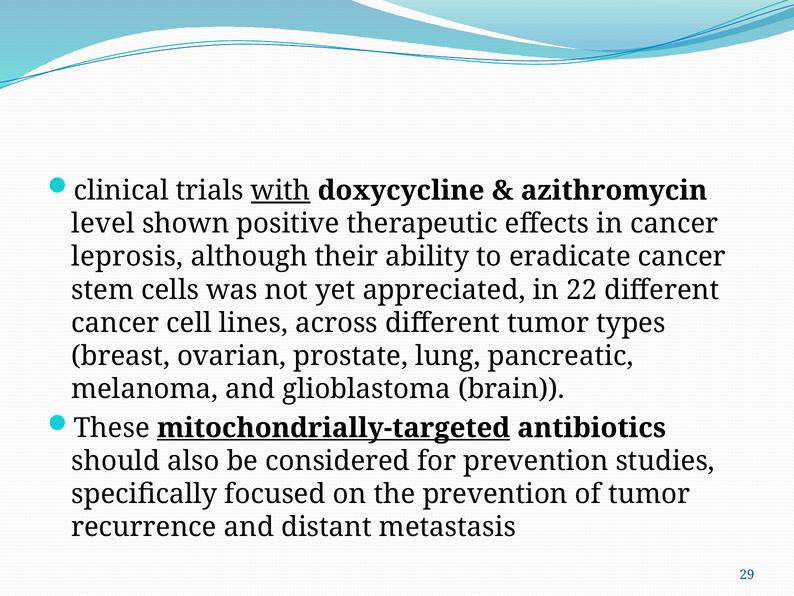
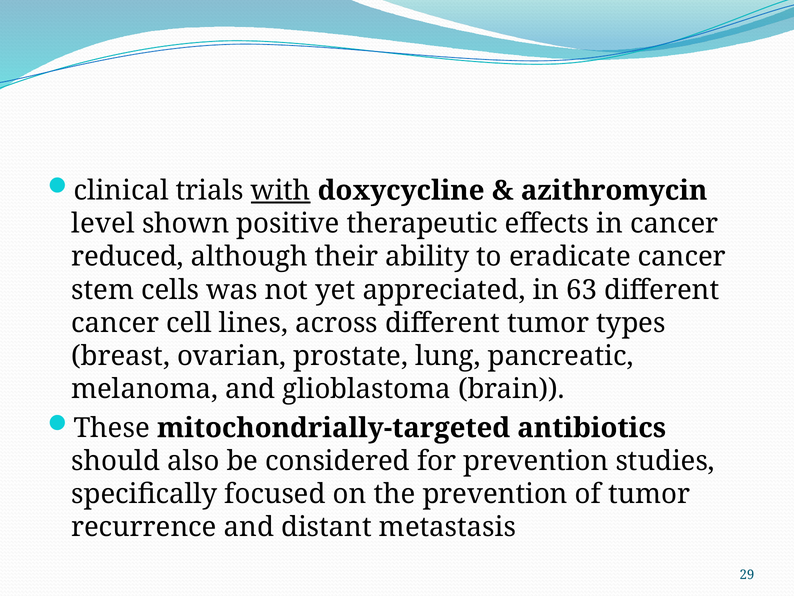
leprosis: leprosis -> reduced (128, 257)
22: 22 -> 63 (582, 290)
mitochondrially-targeted underline: present -> none (334, 428)
